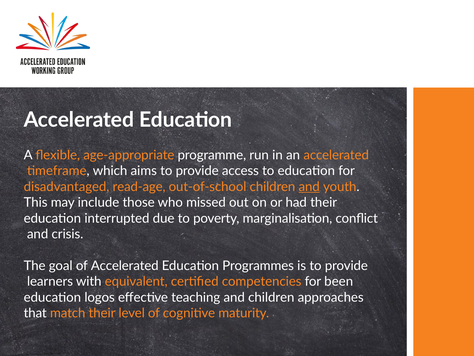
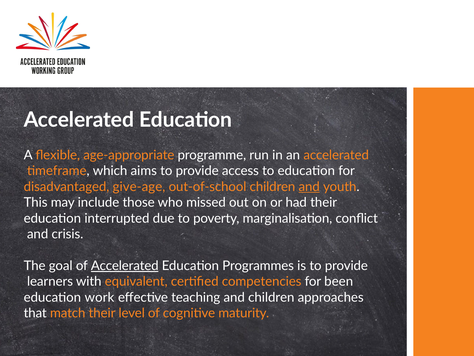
read-age: read-age -> give-age (139, 186)
Accelerated underline: none -> present (125, 265)
logos: logos -> work (99, 297)
